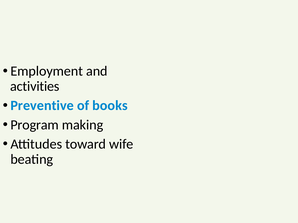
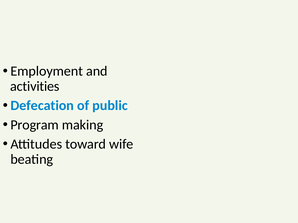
Preventive: Preventive -> Defecation (42, 106)
books: books -> public (110, 106)
